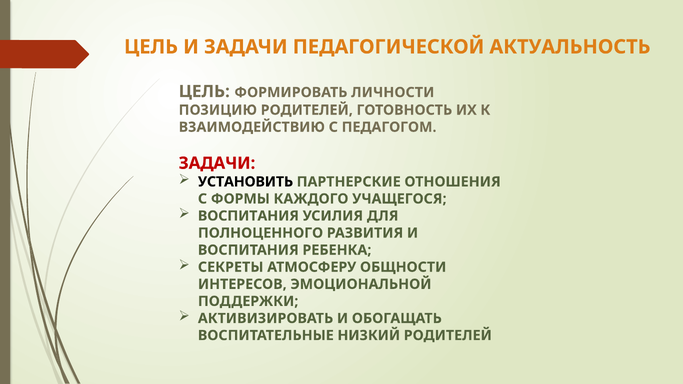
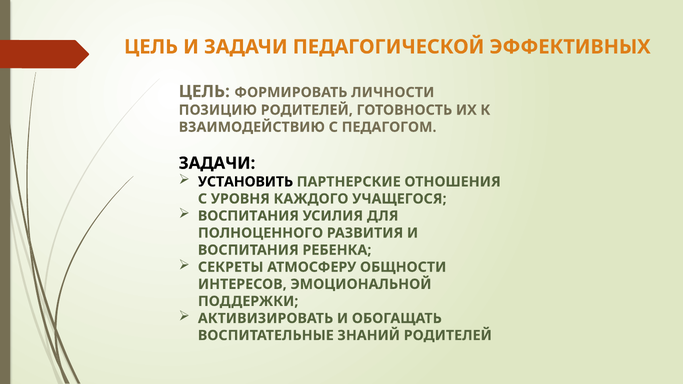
АКТУАЛЬНОСТЬ: АКТУАЛЬНОСТЬ -> ЭФФЕКТИВНЫХ (570, 47)
ЗАДАЧИ colour: red -> black (217, 163)
ФОРМЫ: ФОРМЫ -> УРОВНЯ (240, 199)
НИЗКИЙ: НИЗКИЙ -> ЗНАНИЙ (369, 336)
